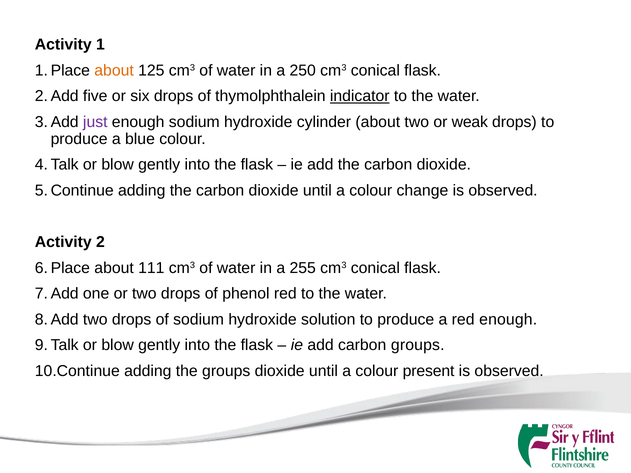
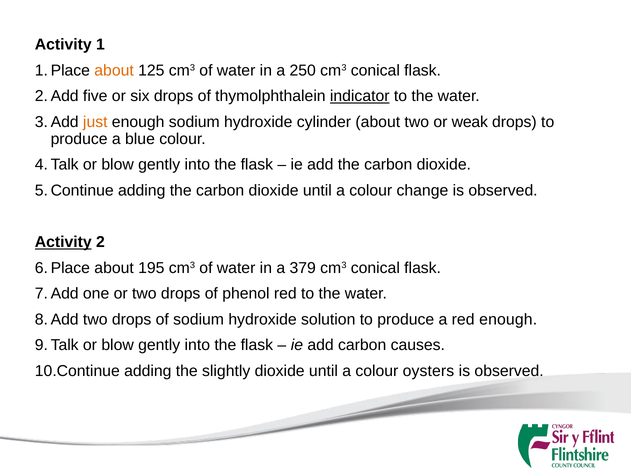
just colour: purple -> orange (95, 122)
Activity underline: none -> present (63, 242)
111: 111 -> 195 (151, 268)
255: 255 -> 379 (303, 268)
carbon groups: groups -> causes (418, 345)
the groups: groups -> slightly (226, 371)
present: present -> oysters (428, 371)
